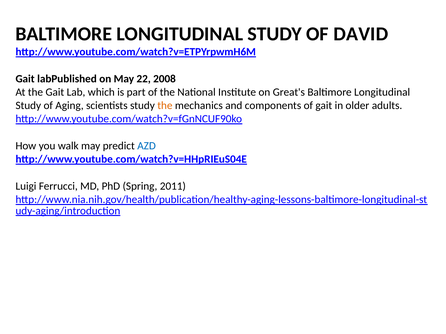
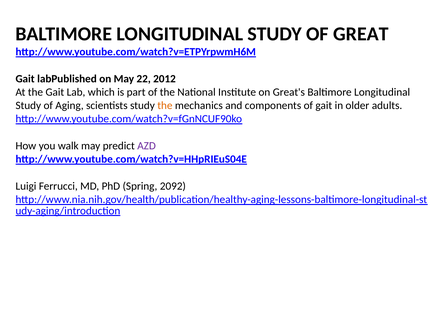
DAVID: DAVID -> GREAT (361, 34)
2008: 2008 -> 2012 (165, 79)
AZD colour: blue -> purple (147, 146)
2011: 2011 -> 2092 (173, 187)
